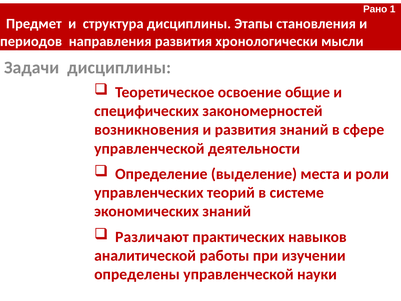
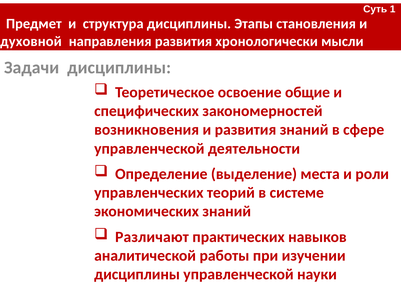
Рано: Рано -> Суть (375, 9)
периодов: периодов -> духовной (31, 41)
определены: определены -> дисциплины (137, 274)
